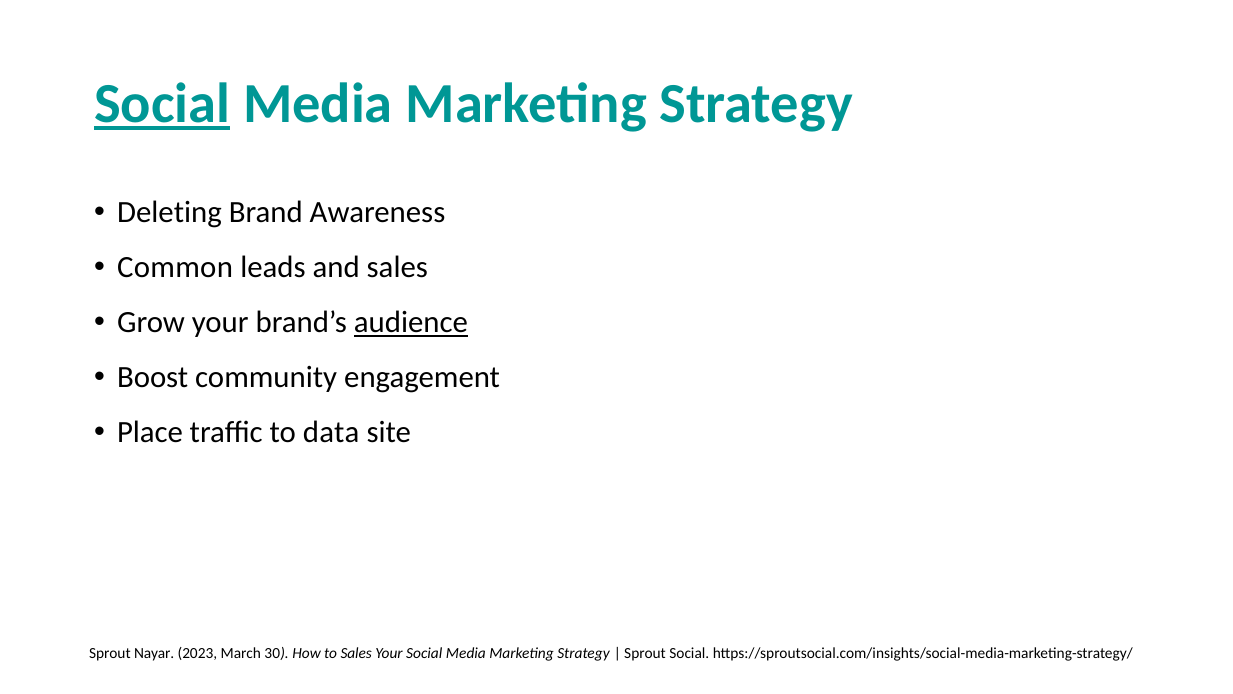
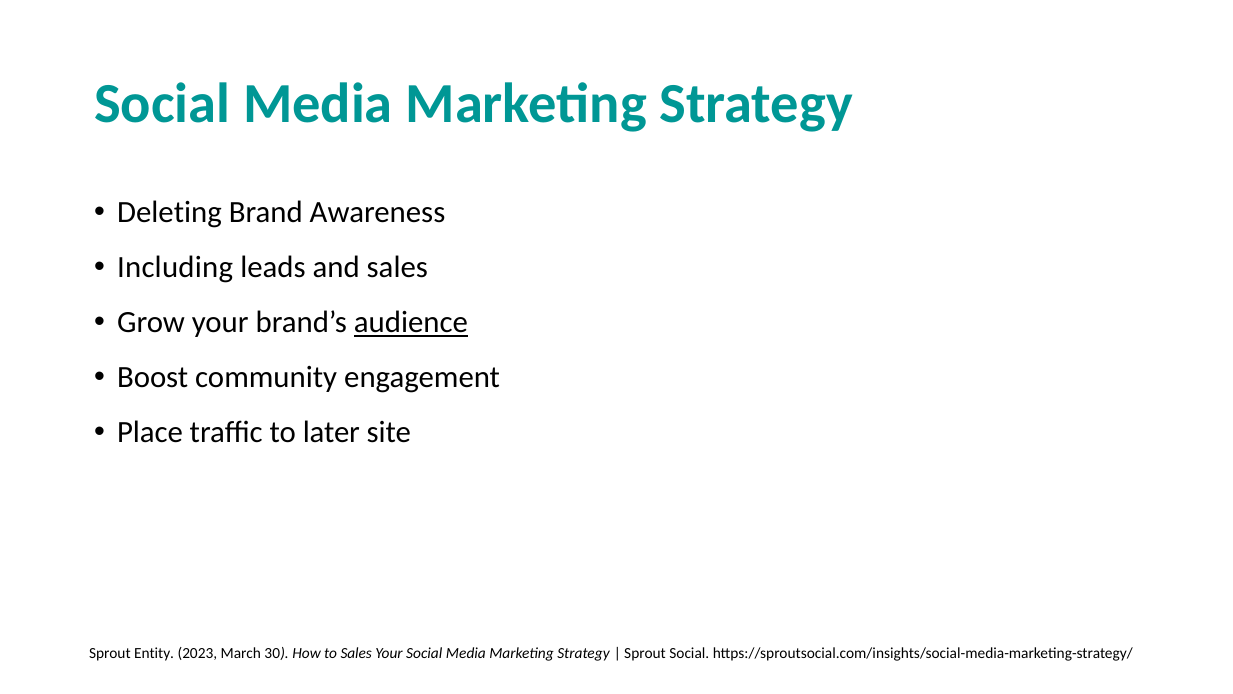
Social underline: present -> none (162, 104)
Common: Common -> Including (175, 267)
data: data -> later (331, 432)
Nayar: Nayar -> Entity (154, 653)
